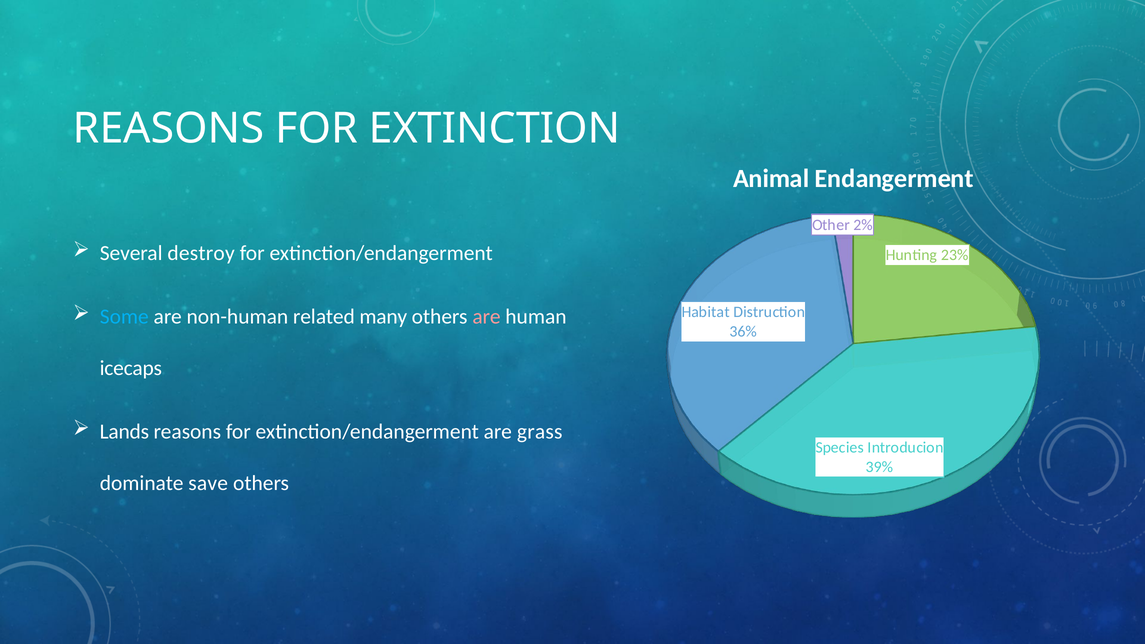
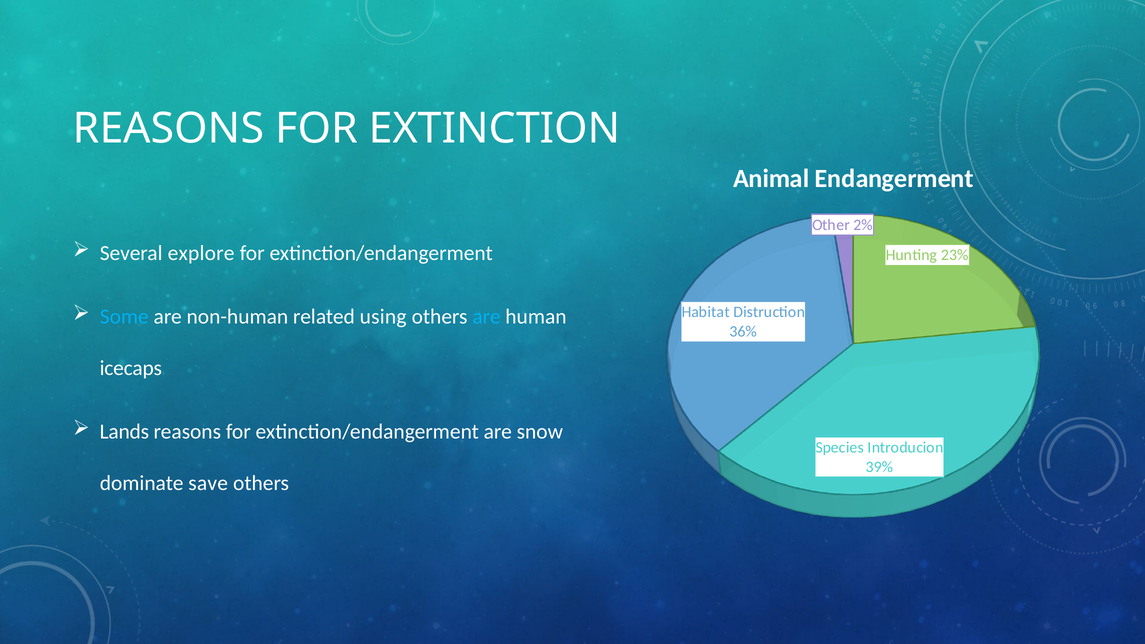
destroy: destroy -> explore (201, 253)
many: many -> using (383, 316)
are colour: pink -> light blue (487, 316)
grass: grass -> snow (540, 431)
